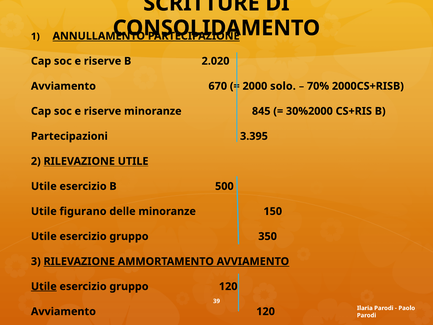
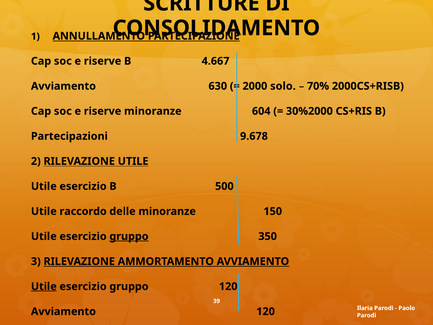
2.020: 2.020 -> 4.667 (216, 61)
670: 670 -> 630 (218, 86)
845: 845 -> 604 (261, 111)
3.395: 3.395 -> 9.678 (254, 136)
figurano: figurano -> raccordo (83, 211)
gruppo underline: none -> present (129, 236)
